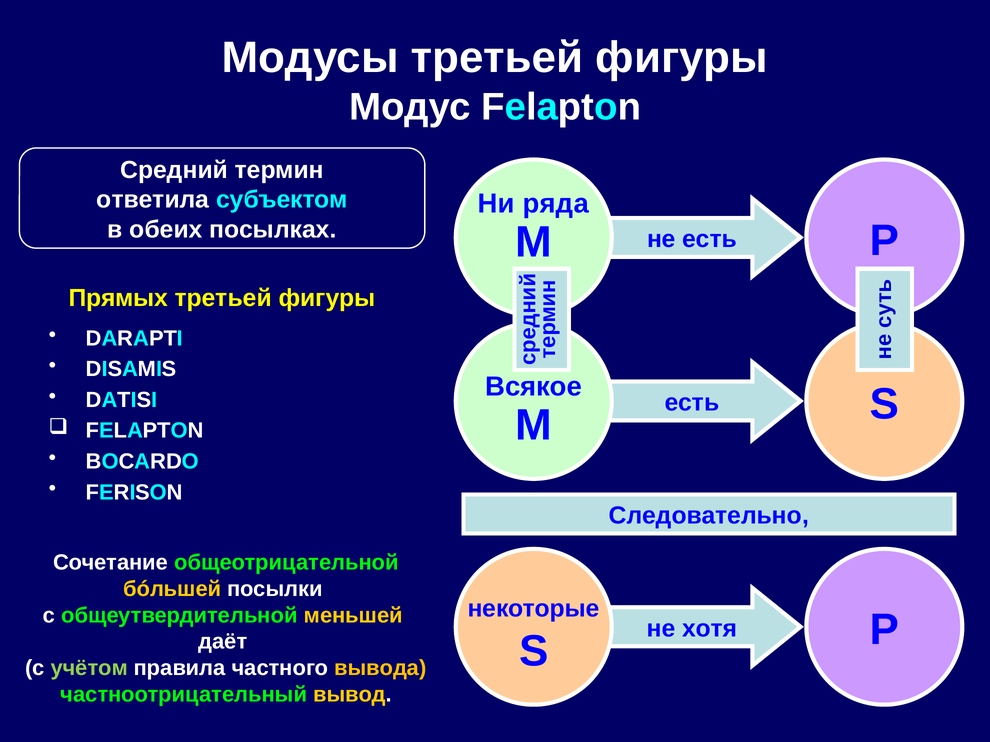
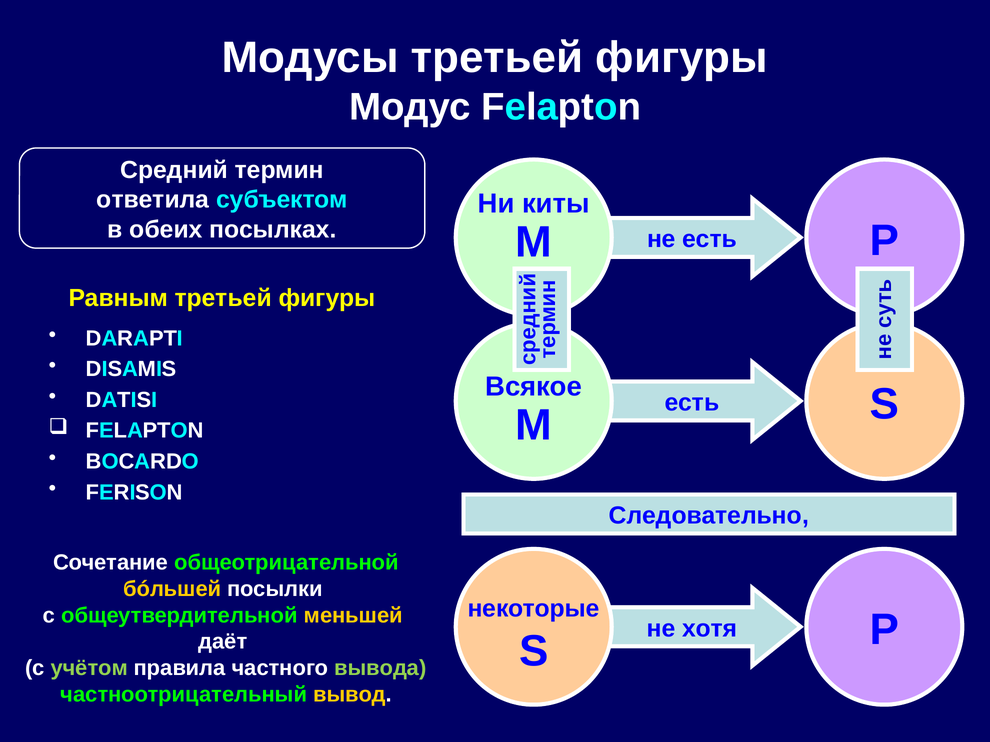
ряда: ряда -> киты (556, 204)
Прямых: Прямых -> Равным (118, 298)
вывода colour: yellow -> light green (380, 668)
